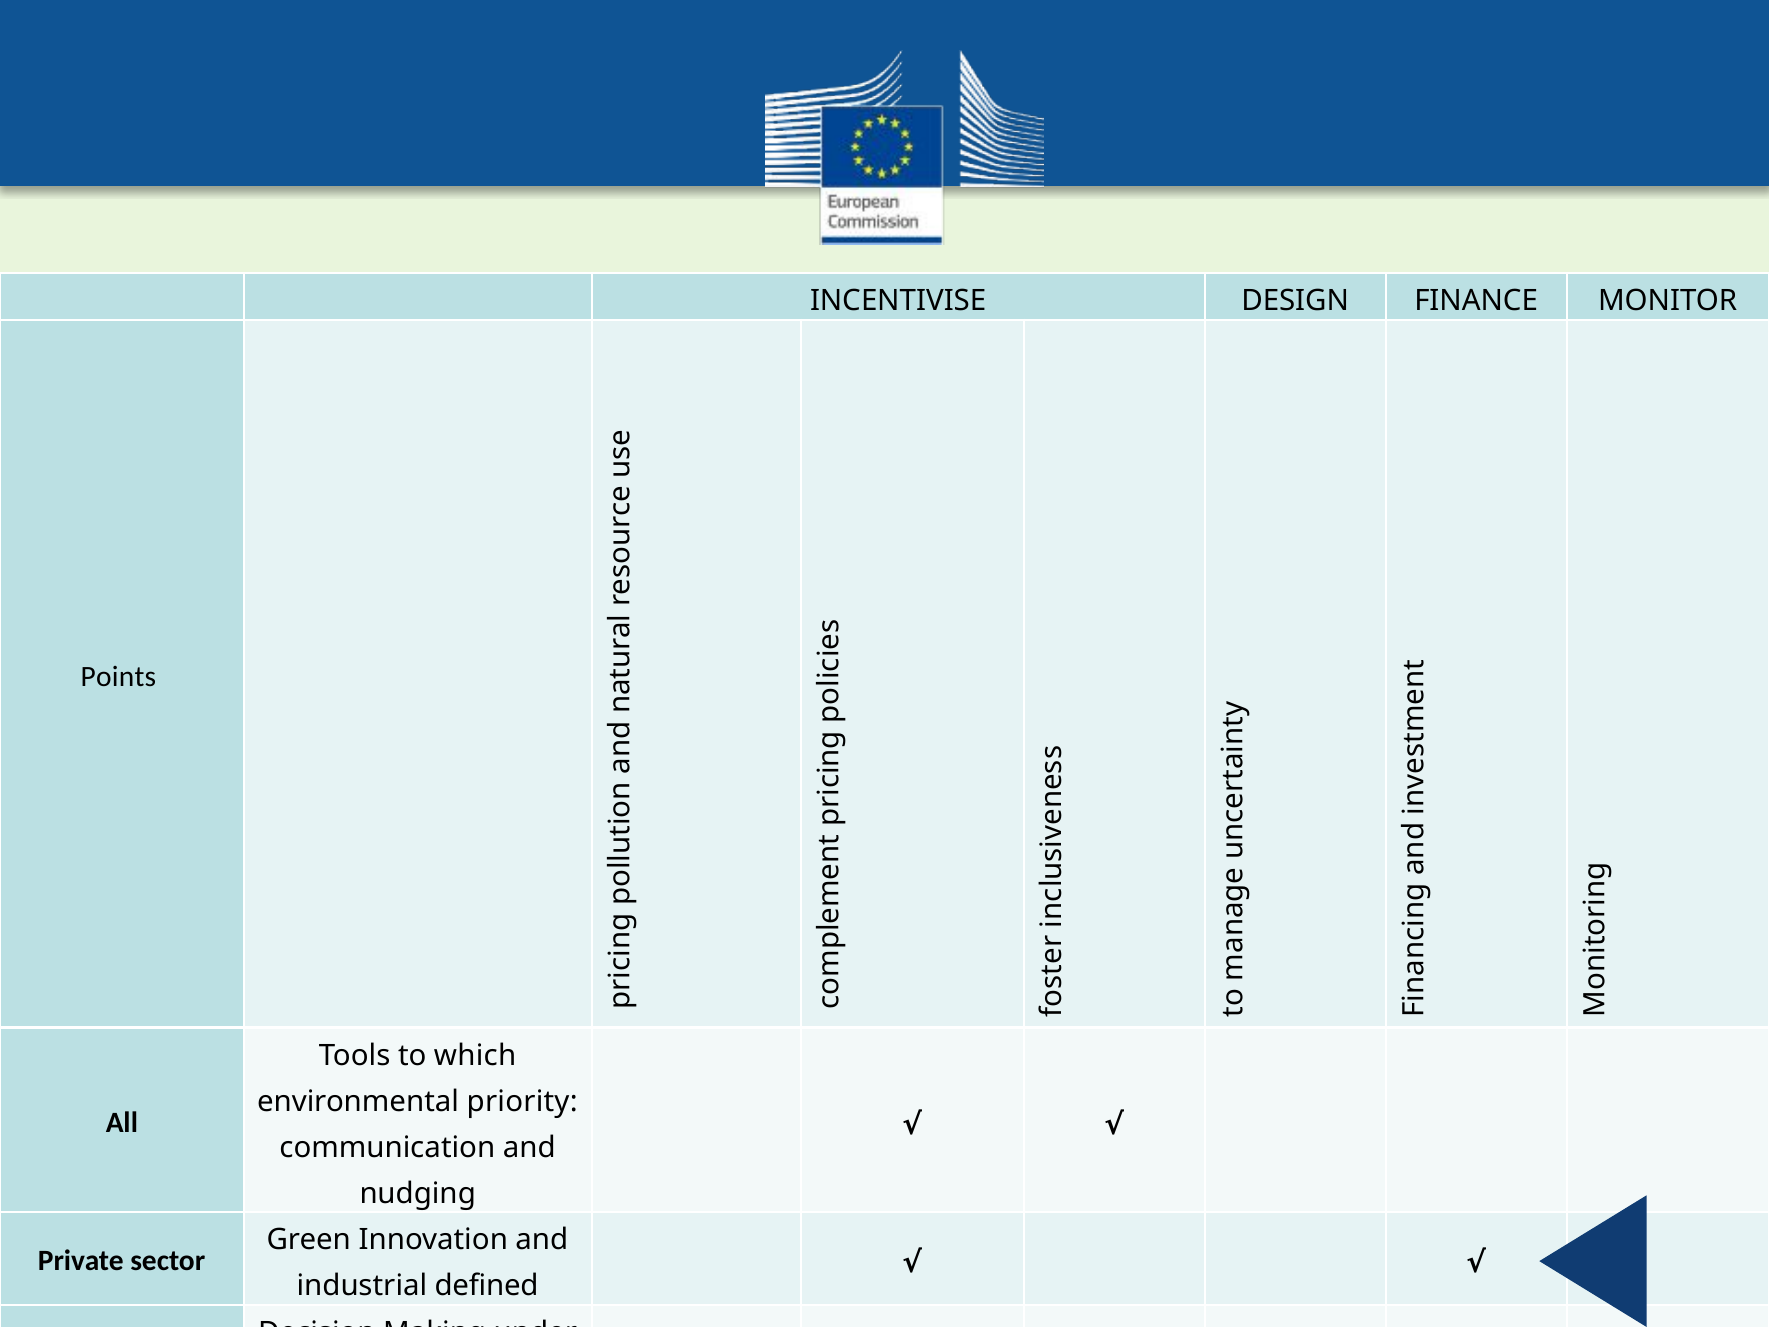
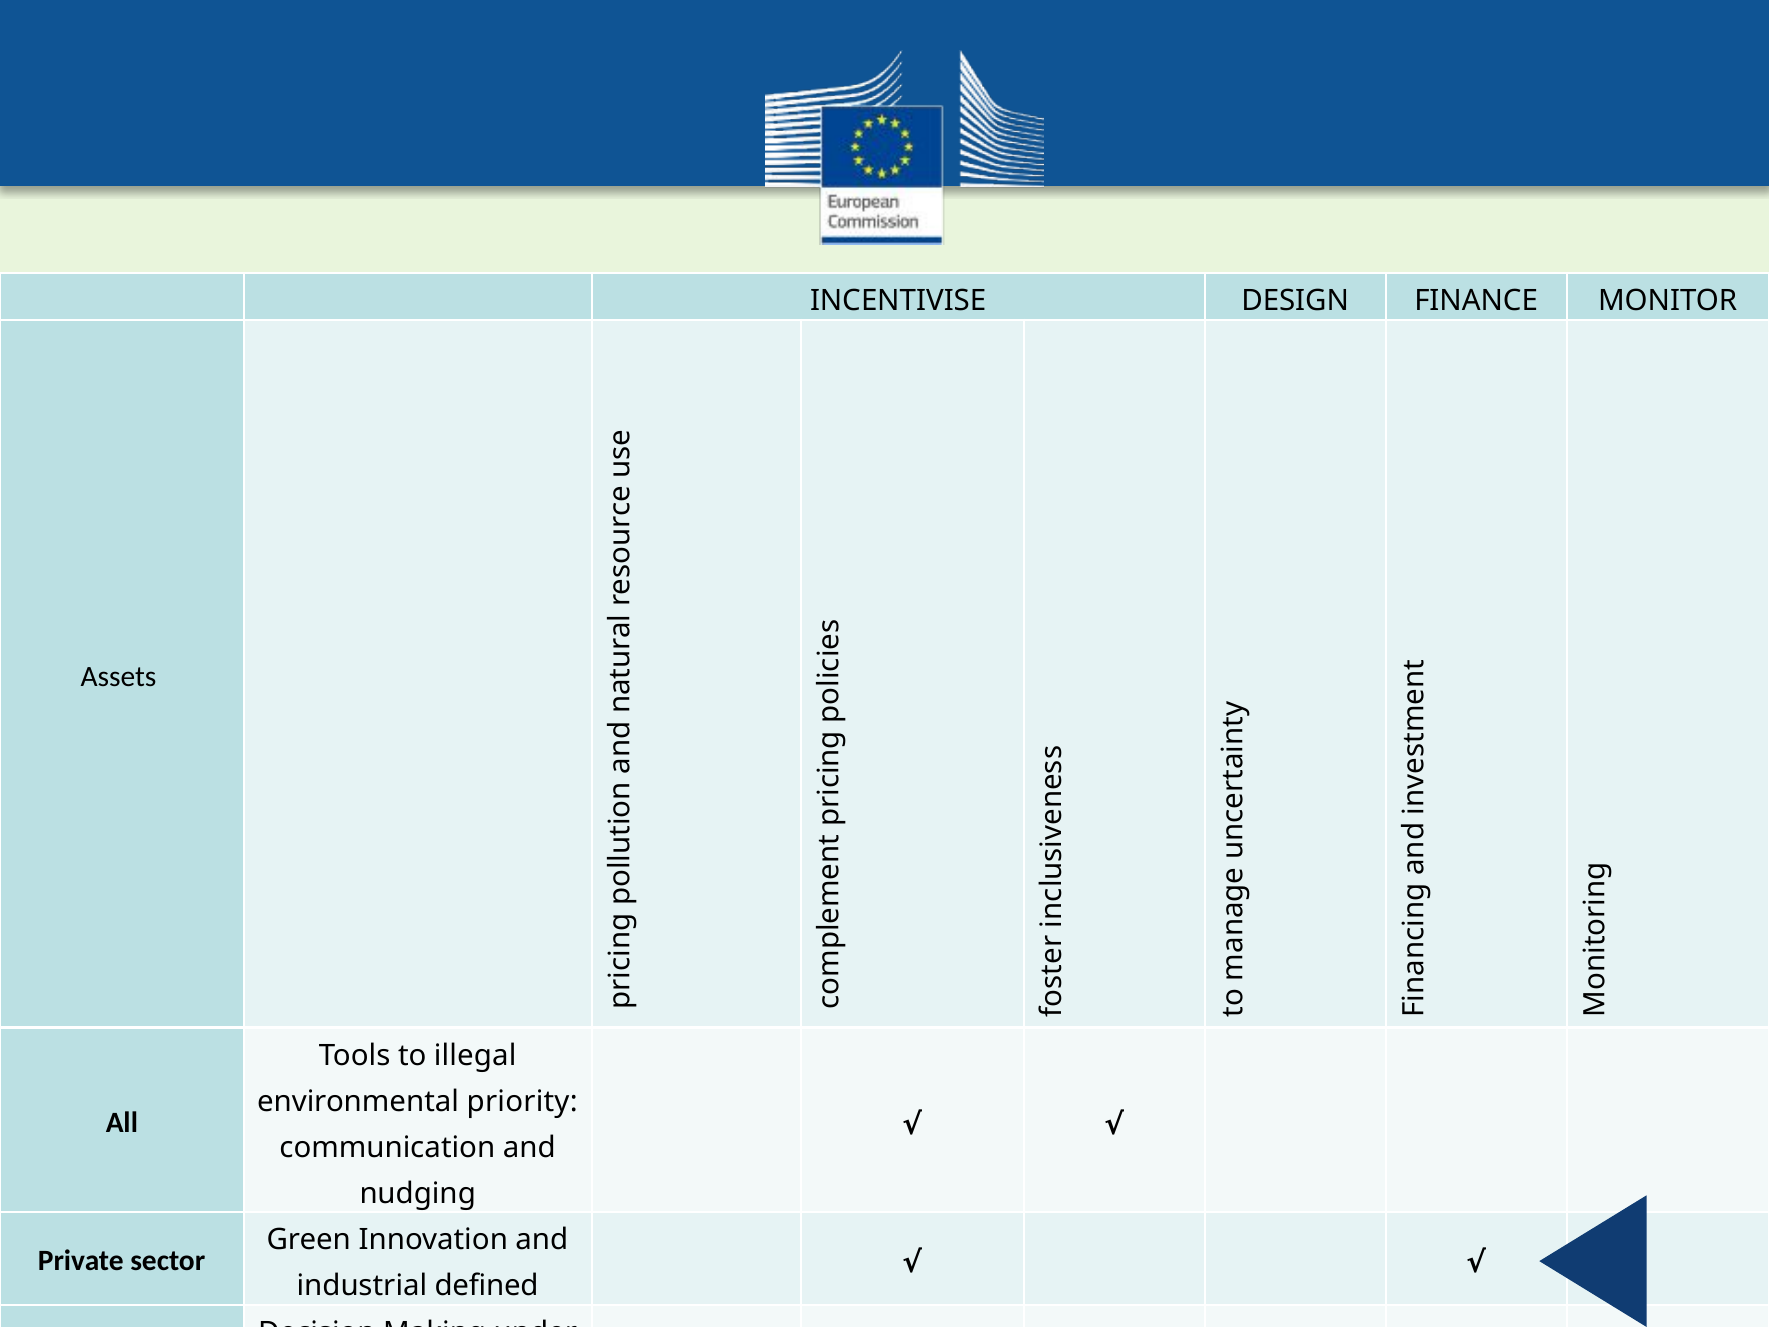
Points: Points -> Assets (119, 676)
which: which -> illegal (475, 1055)
